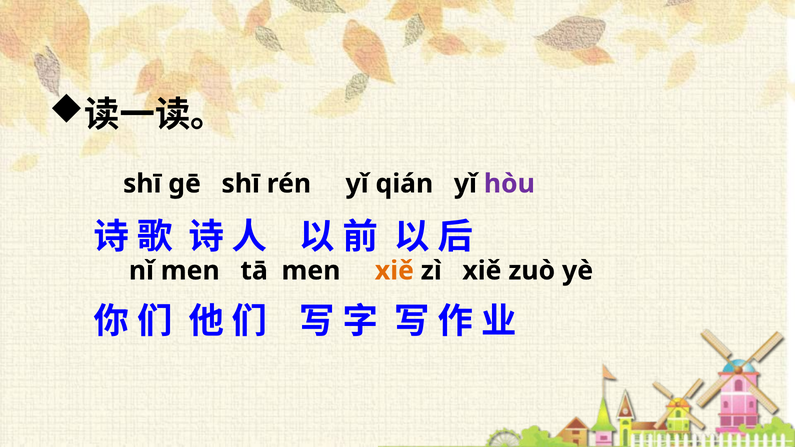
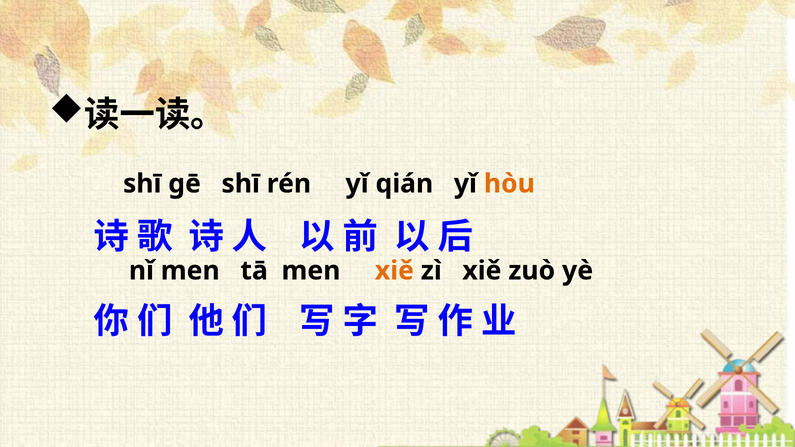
hòu colour: purple -> orange (509, 184)
